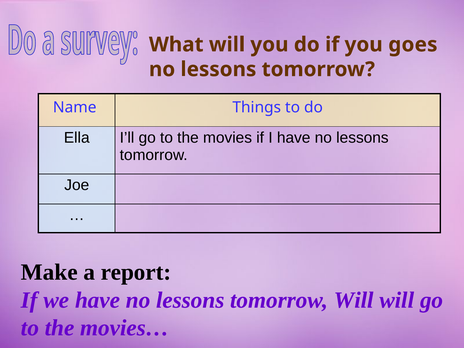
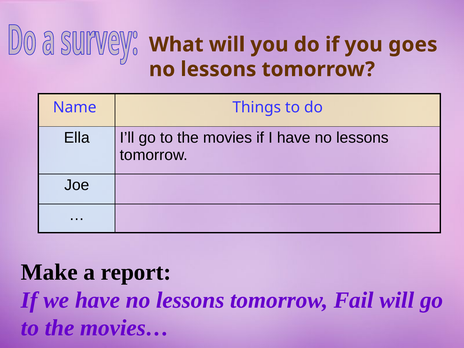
tomorrow Will: Will -> Fail (354, 300)
